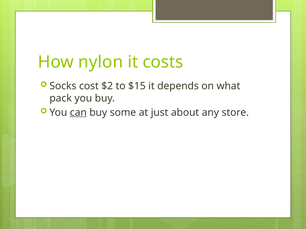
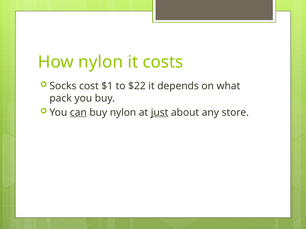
$2: $2 -> $1 (107, 86)
$15: $15 -> $22 (137, 86)
buy some: some -> nylon (123, 113)
just underline: none -> present (160, 113)
